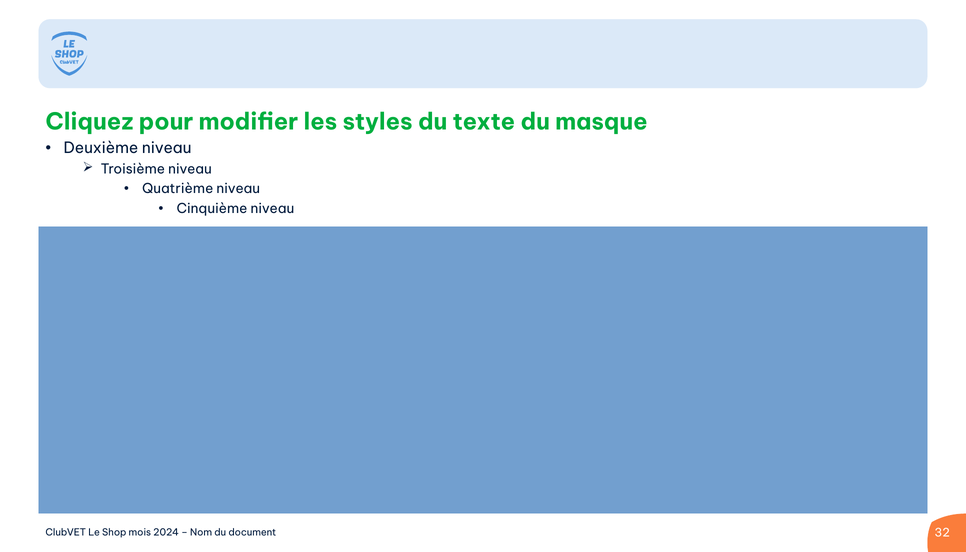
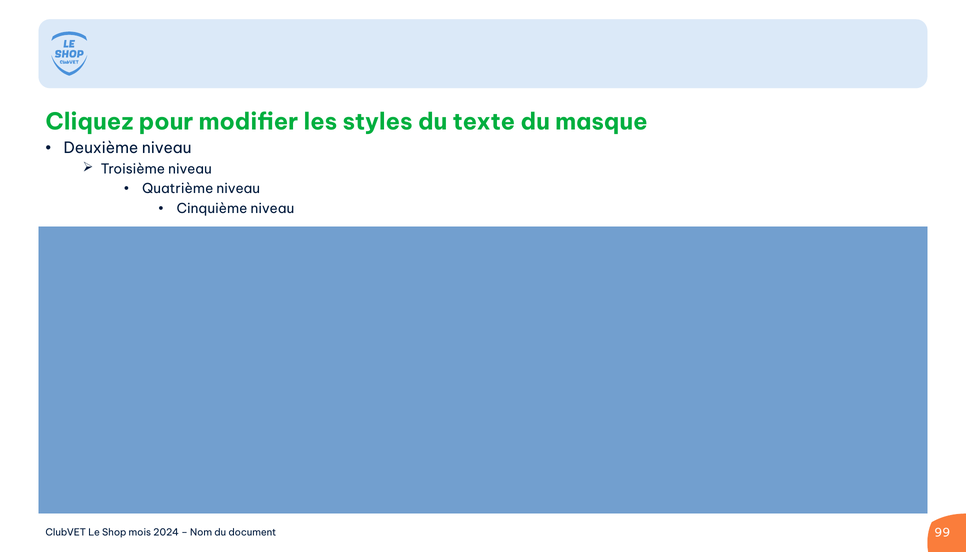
32: 32 -> 99 (942, 533)
